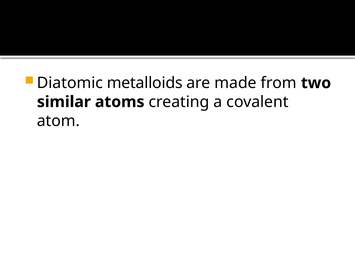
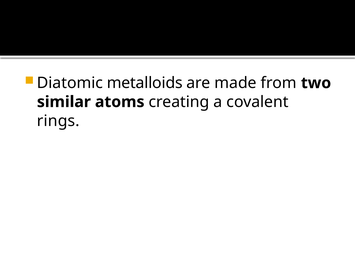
atom: atom -> rings (58, 121)
